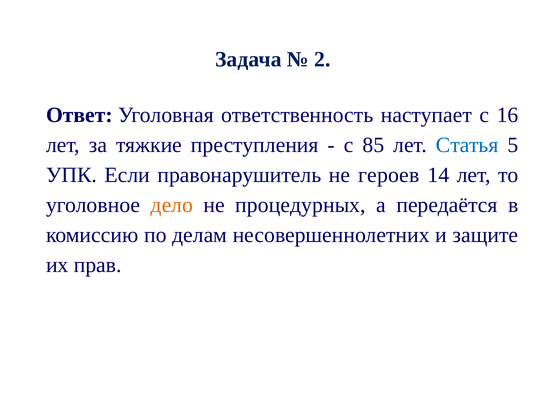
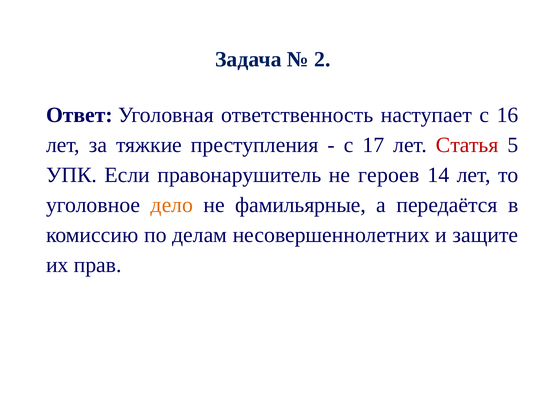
85: 85 -> 17 (373, 145)
Статья colour: blue -> red (467, 145)
процедурных: процедурных -> фамильярные (301, 205)
